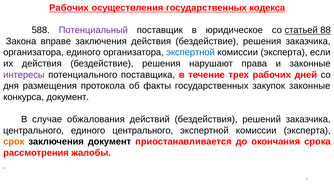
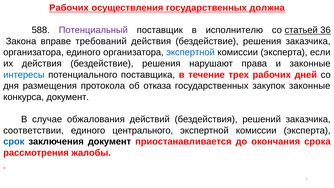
кодекса: кодекса -> должна (267, 8)
юридическое: юридическое -> исполнителю (234, 30)
88: 88 -> 36 (326, 30)
вправе заключения: заключения -> требований (101, 41)
интересы colour: purple -> blue (24, 75)
факты: факты -> отказа (157, 86)
центрального: центрального -> соответствии (33, 130)
срок colour: orange -> blue (14, 142)
